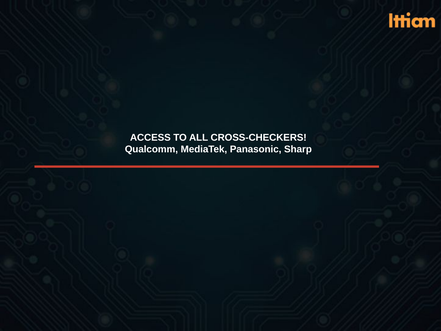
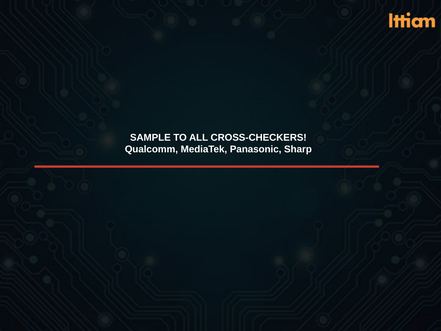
ACCESS: ACCESS -> SAMPLE (150, 137)
